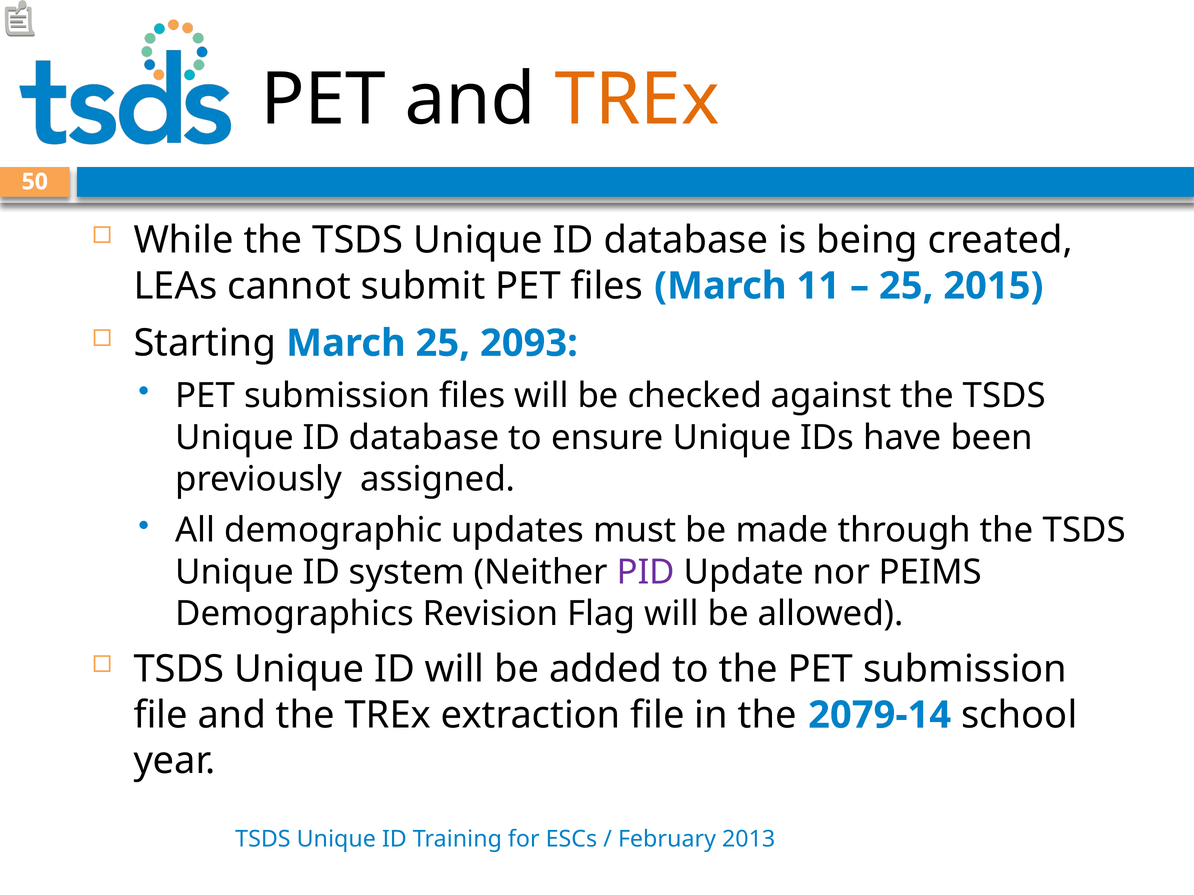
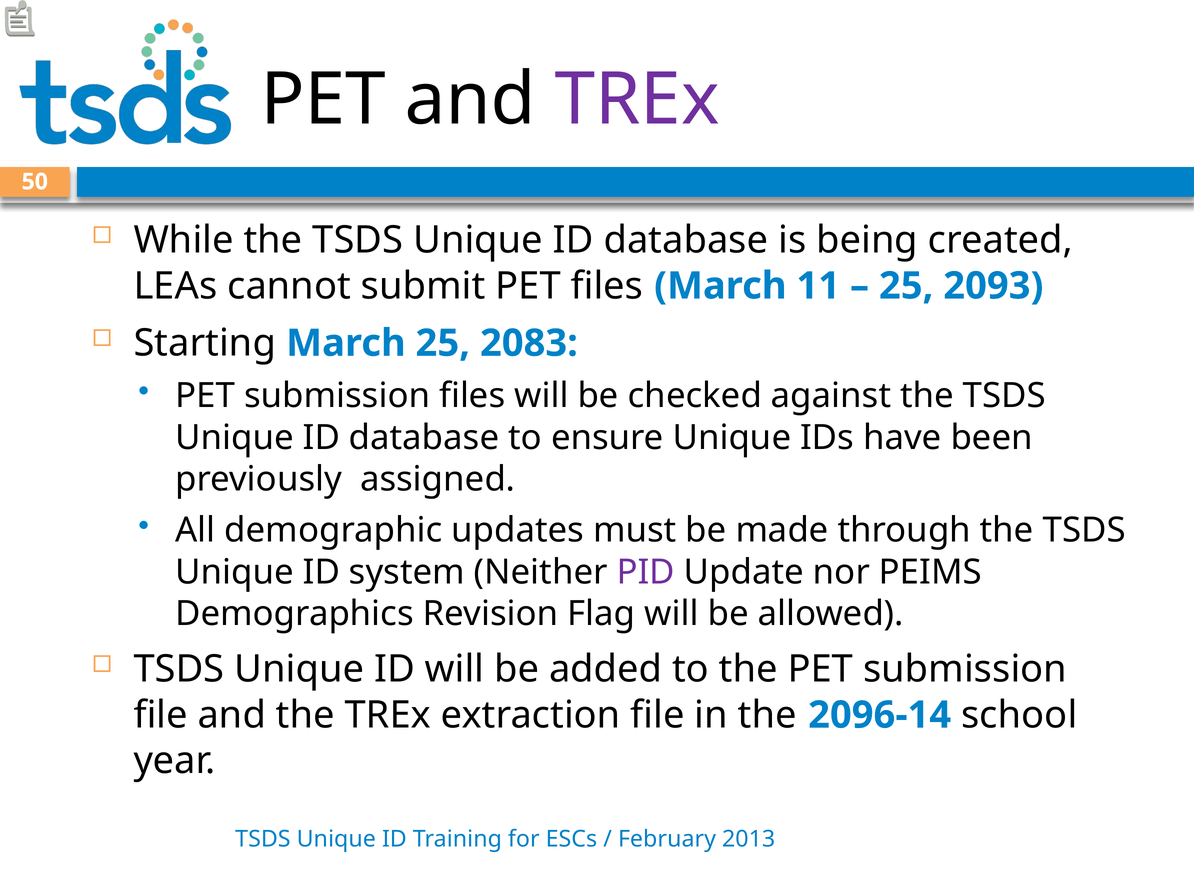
TREx colour: orange -> purple (637, 100)
2015: 2015 -> 2093 (993, 286)
2093: 2093 -> 2083 (529, 343)
2079-14: 2079-14 -> 2096-14 (880, 716)
